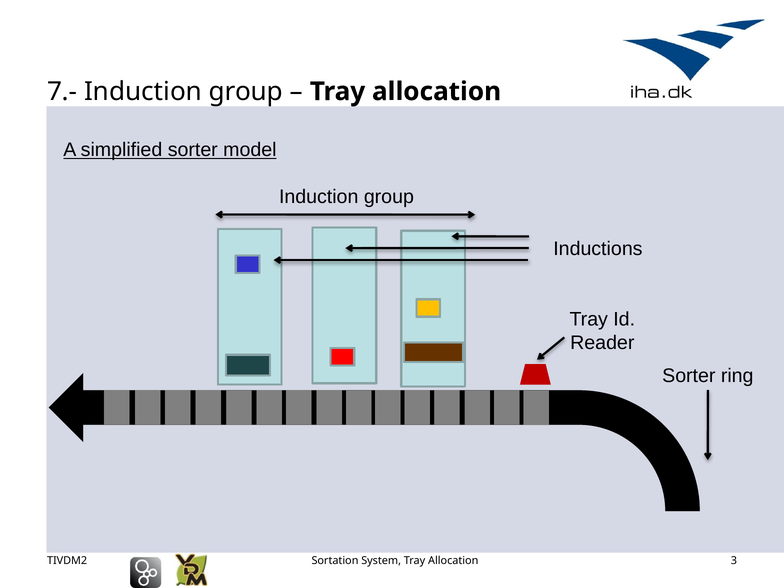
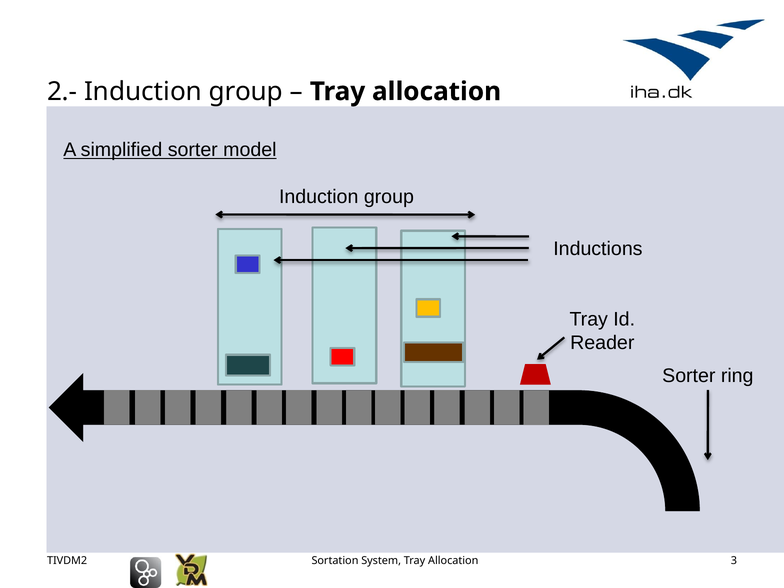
7.-: 7.- -> 2.- (62, 92)
